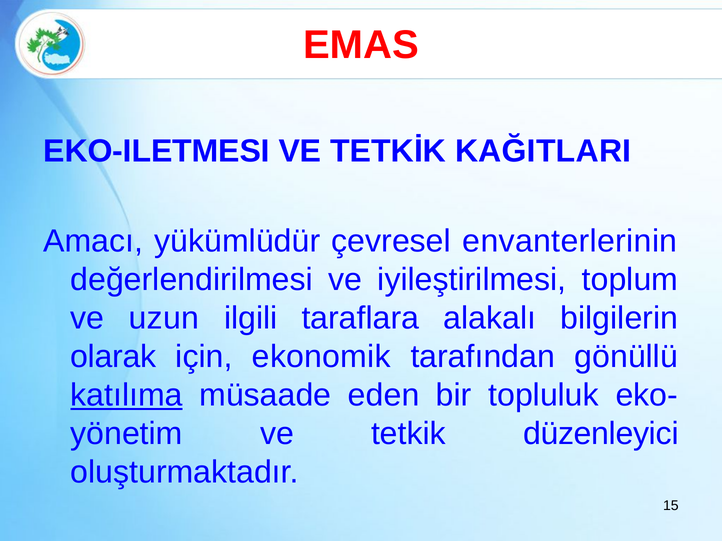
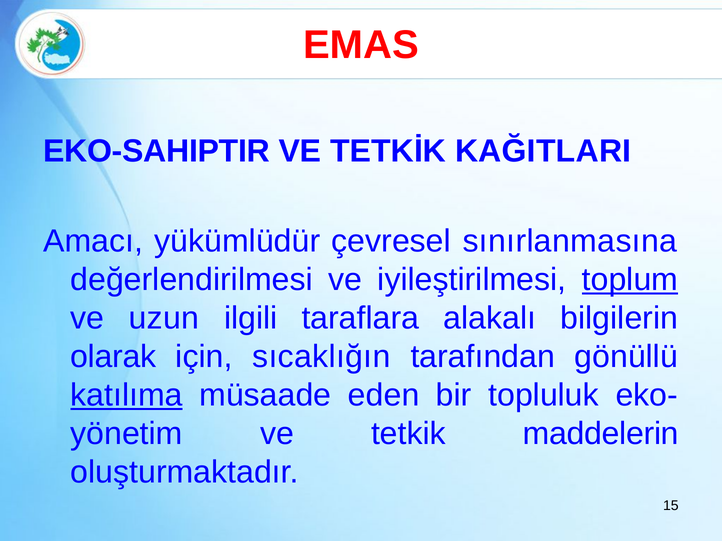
EKO-ILETMESI: EKO-ILETMESI -> EKO-SAHIPTIR (157, 151)
envanterlerinin: envanterlerinin -> sınırlanmasına (570, 241)
toplum underline: none -> present (630, 280)
ekonomik: ekonomik -> sıcaklığın (321, 357)
düzenleyici: düzenleyici -> maddelerin (601, 434)
